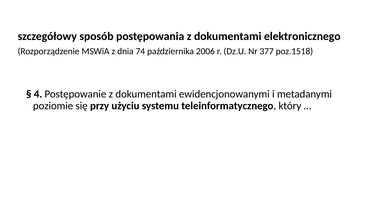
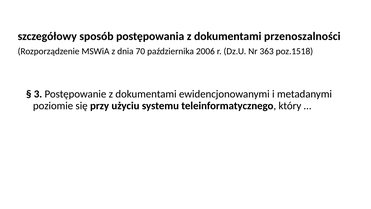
elektronicznego: elektronicznego -> przenoszalności (302, 36)
74: 74 -> 70 (140, 51)
377: 377 -> 363 (267, 51)
4: 4 -> 3 (38, 94)
